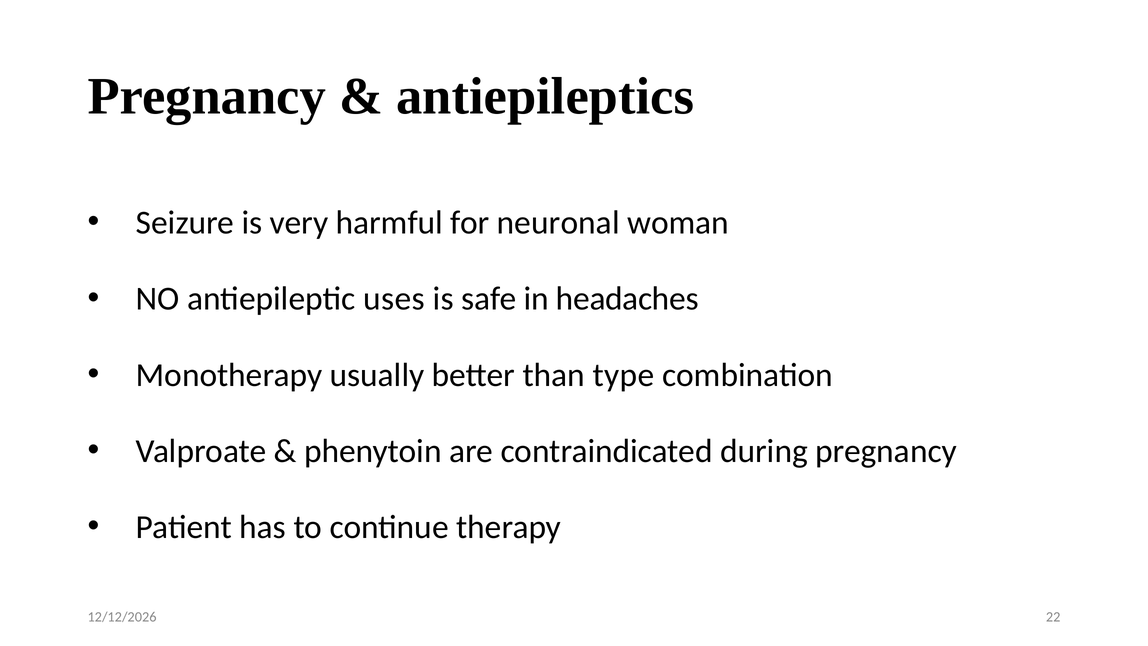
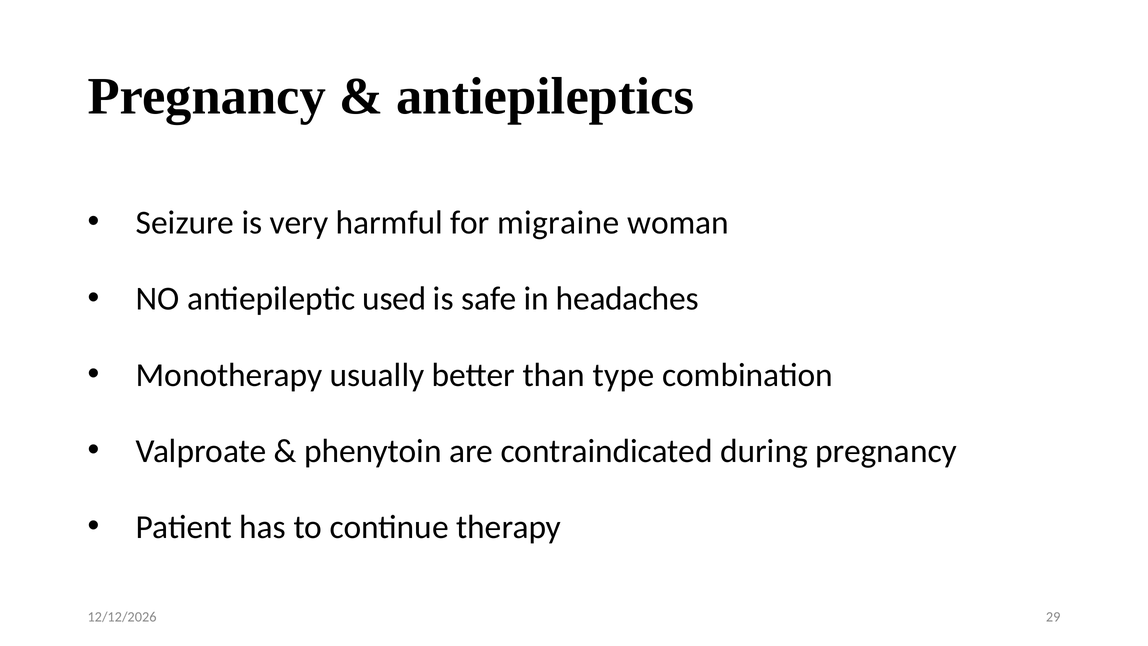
neuronal: neuronal -> migraine (558, 223)
uses: uses -> used (394, 299)
22: 22 -> 29 (1053, 617)
